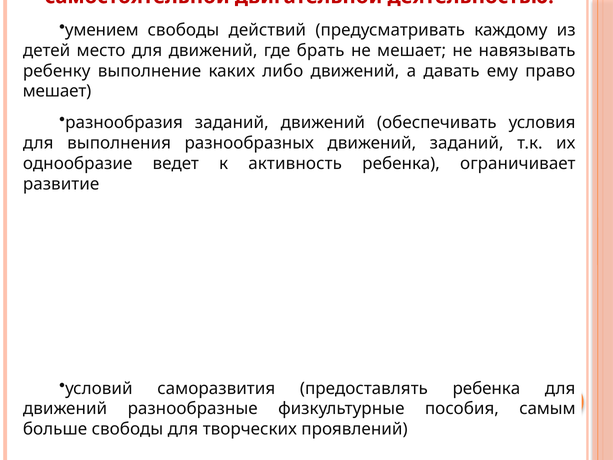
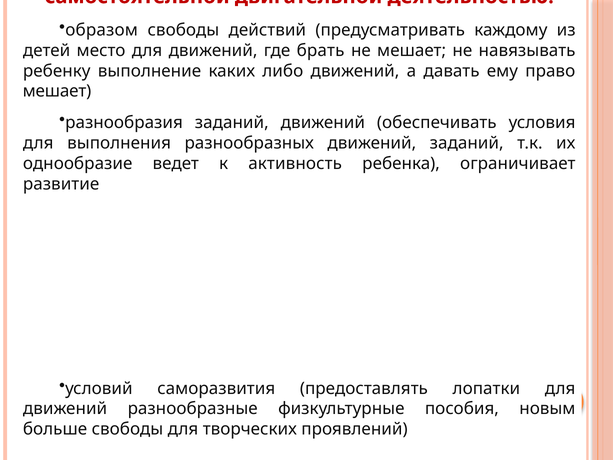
умением: умением -> образом (102, 30)
предоставлять ребенка: ребенка -> лопатки (486, 388)
самым: самым -> новым (547, 409)
